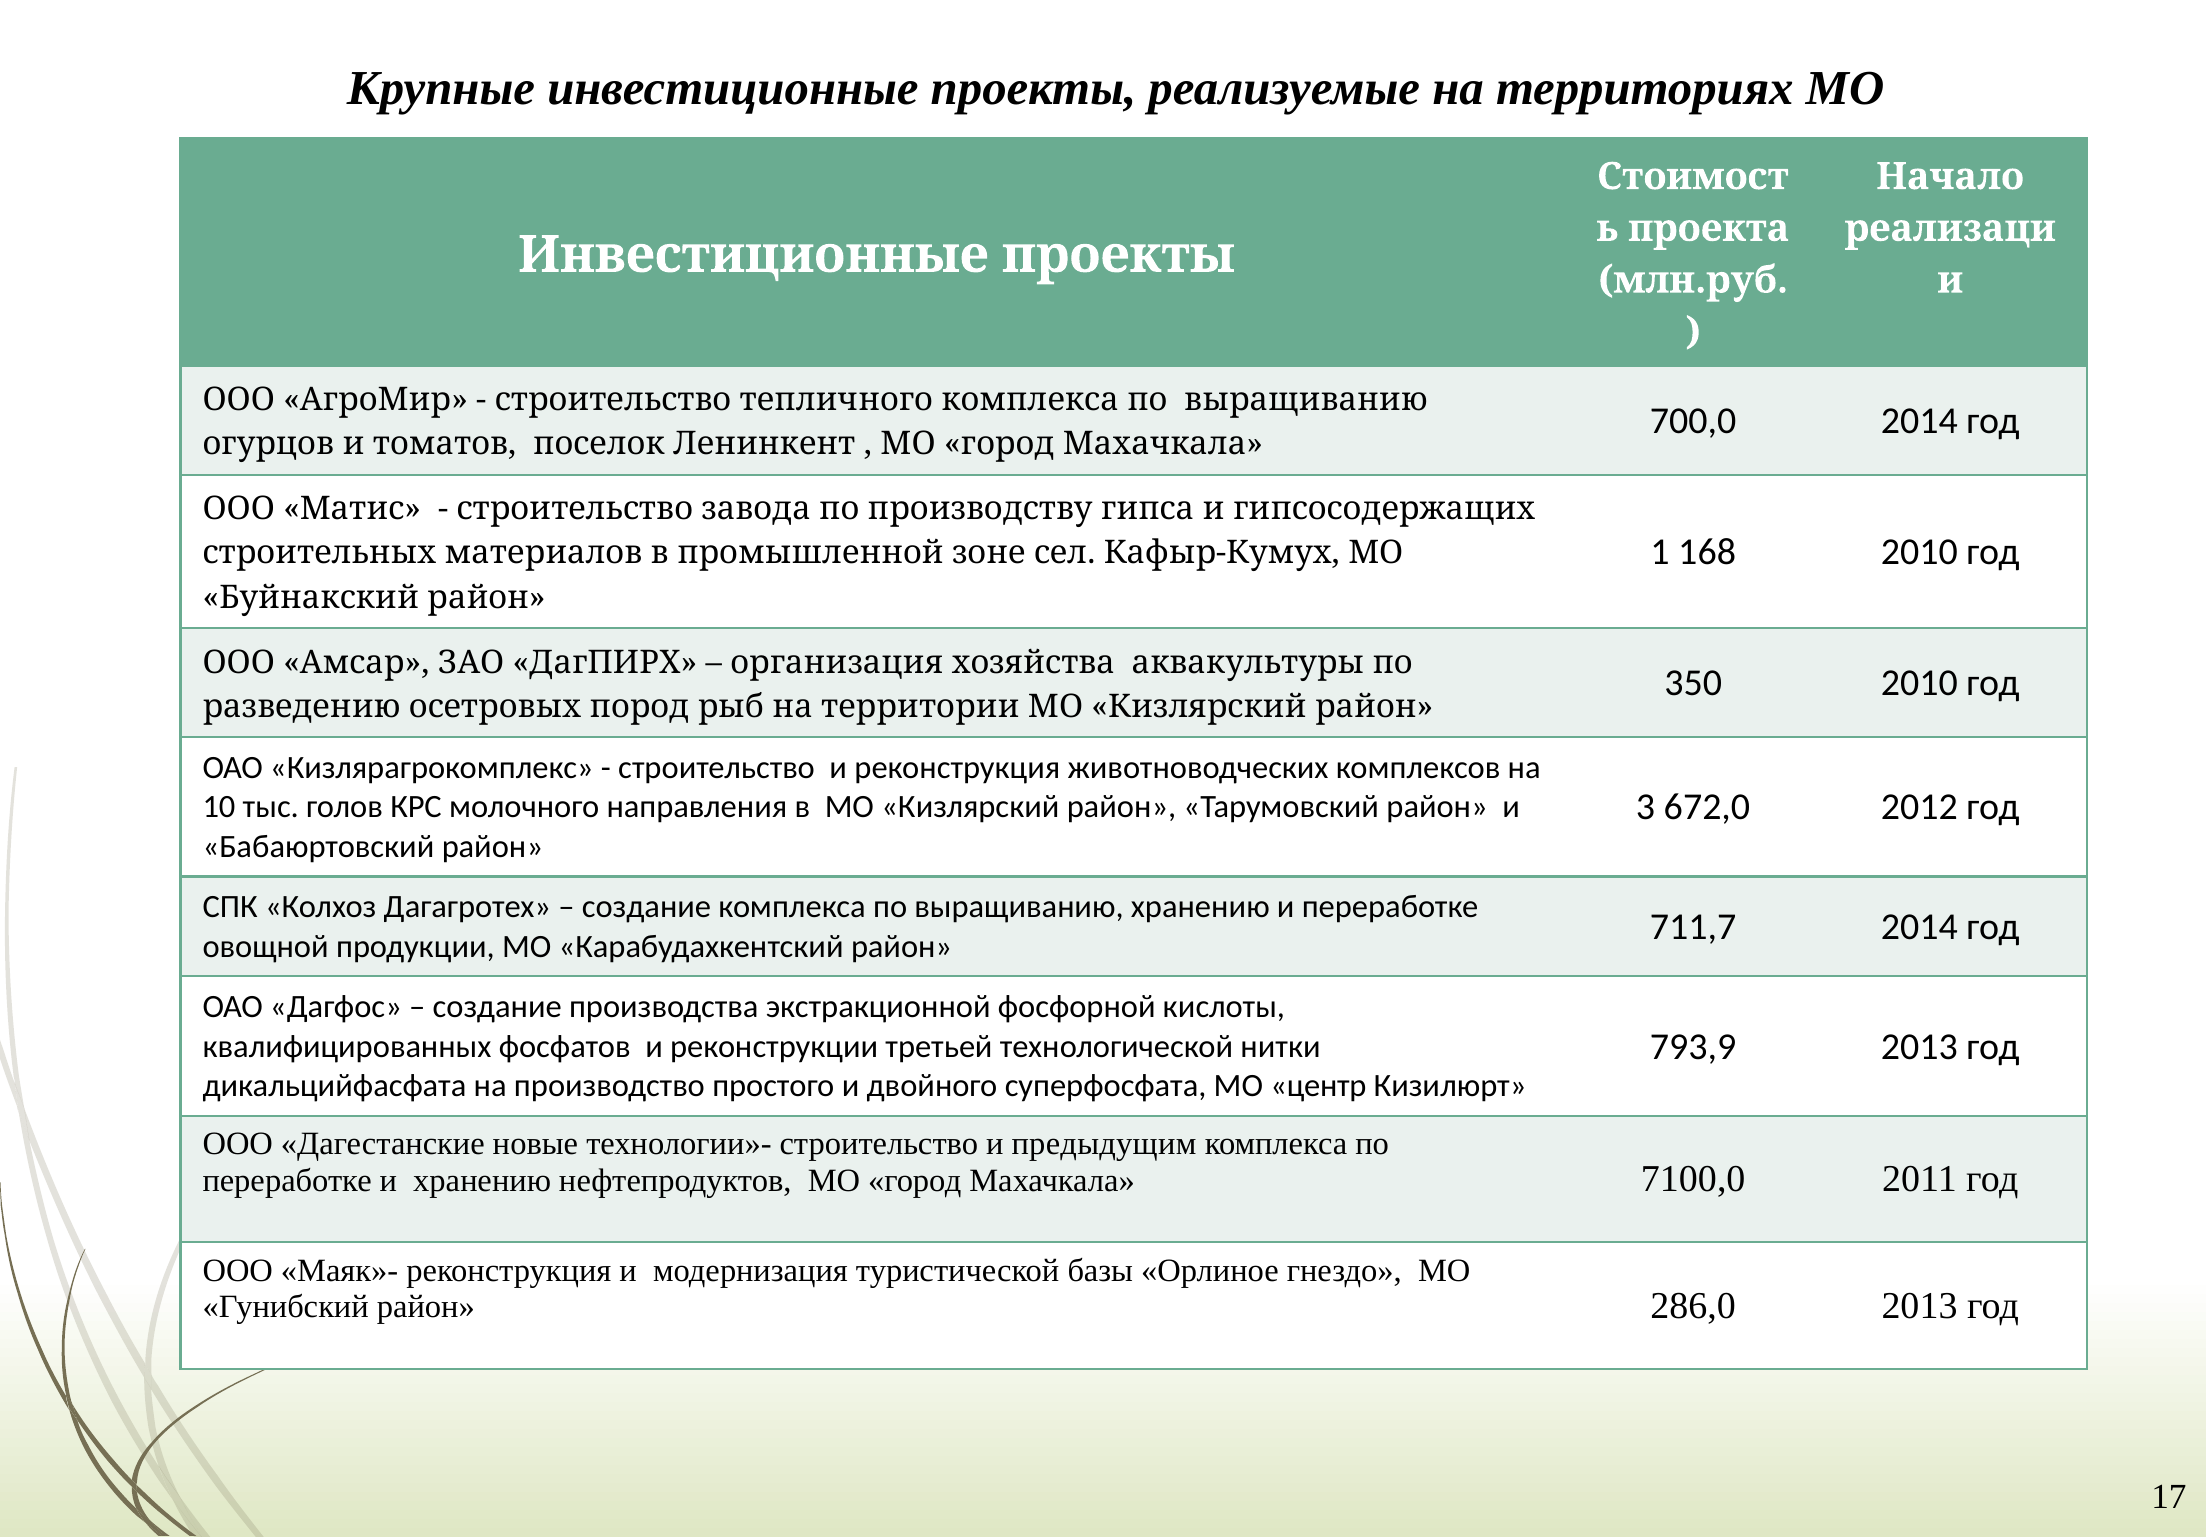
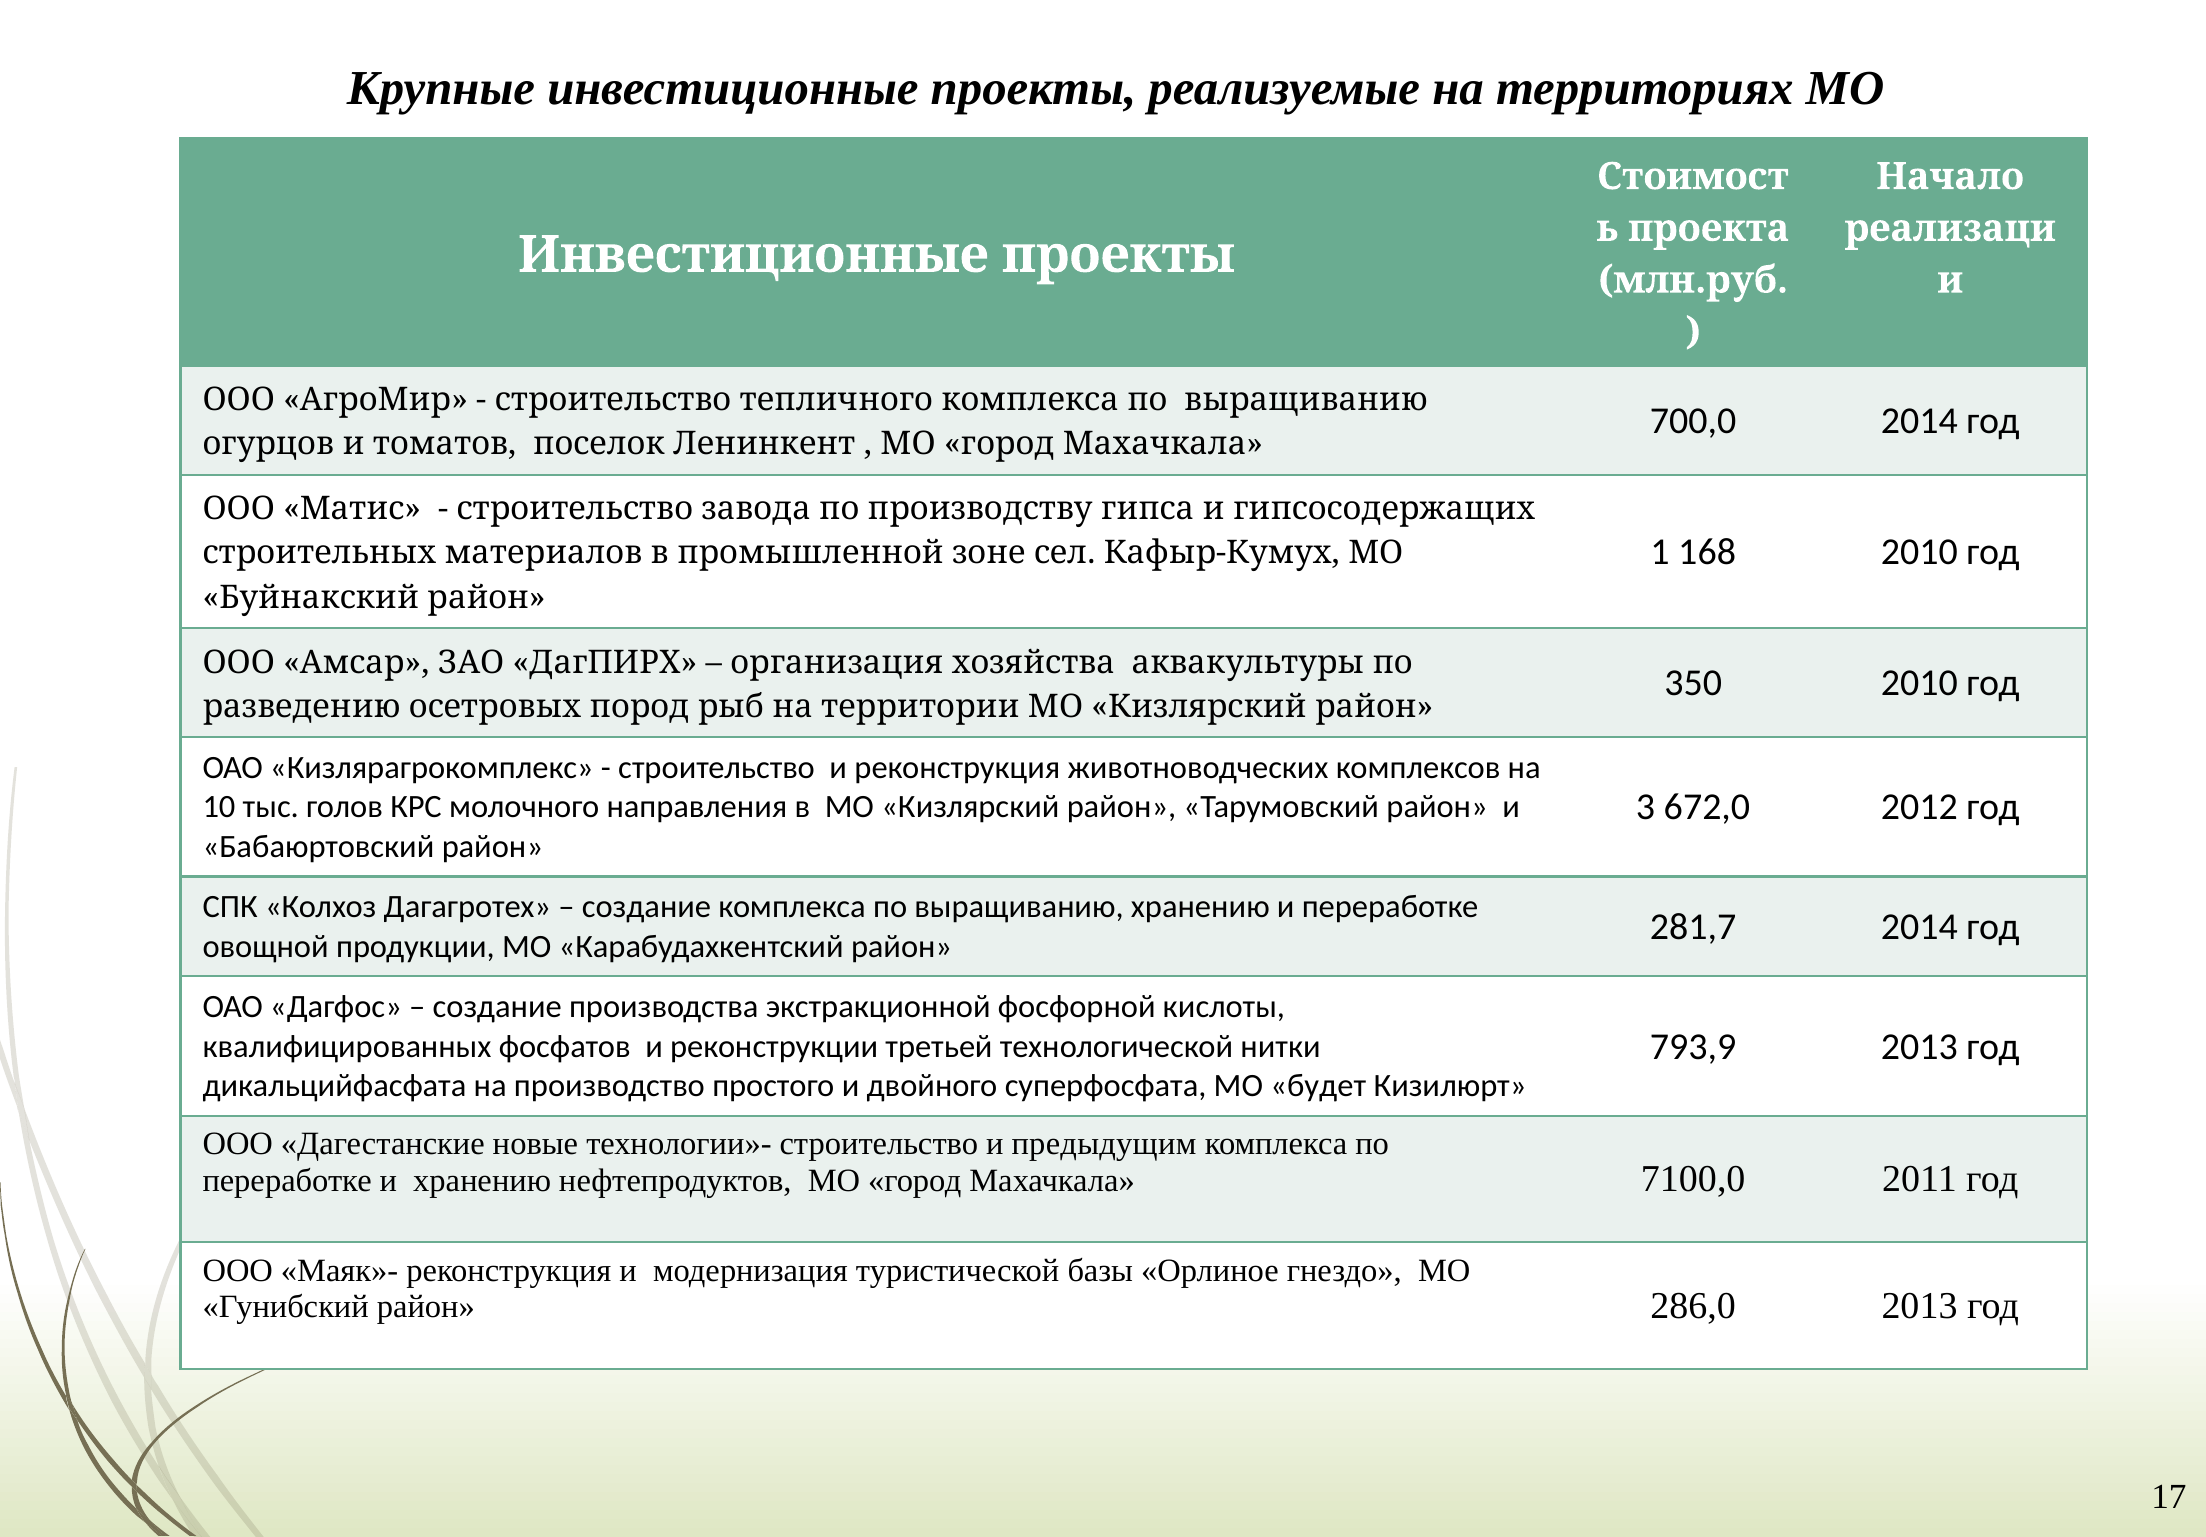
711,7: 711,7 -> 281,7 (1693, 927)
центр: центр -> будет (1318, 1086)
